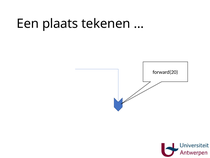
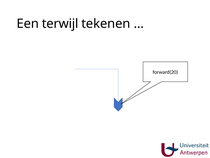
plaats: plaats -> terwijl (60, 24)
